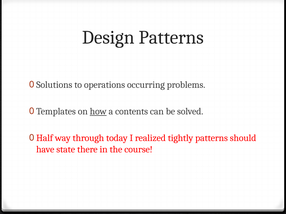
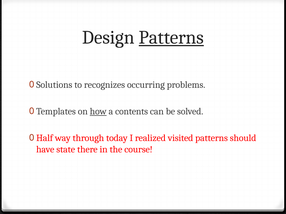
Patterns underline: none -> present (171, 38)
operations: operations -> recognizes (104, 85)
tightly: tightly -> visited (181, 138)
